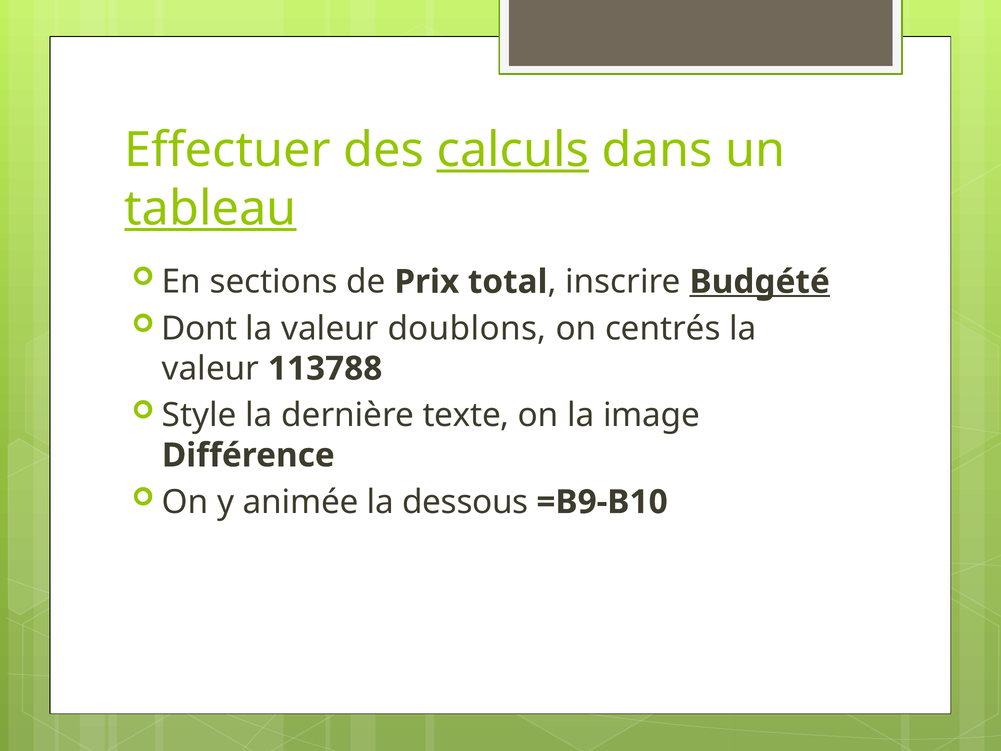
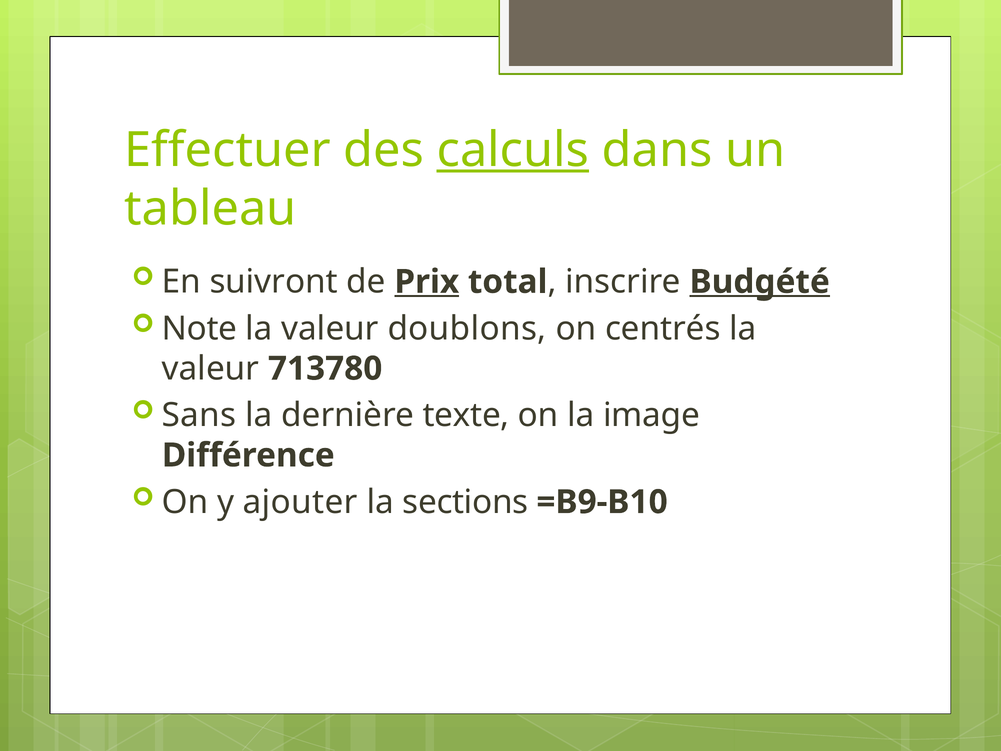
tableau underline: present -> none (210, 208)
sections: sections -> suivront (274, 282)
Prix underline: none -> present (427, 282)
Dont: Dont -> Note (199, 328)
113788: 113788 -> 713780 (325, 368)
Style: Style -> Sans (199, 415)
animée: animée -> ajouter (300, 502)
dessous: dessous -> sections (465, 502)
